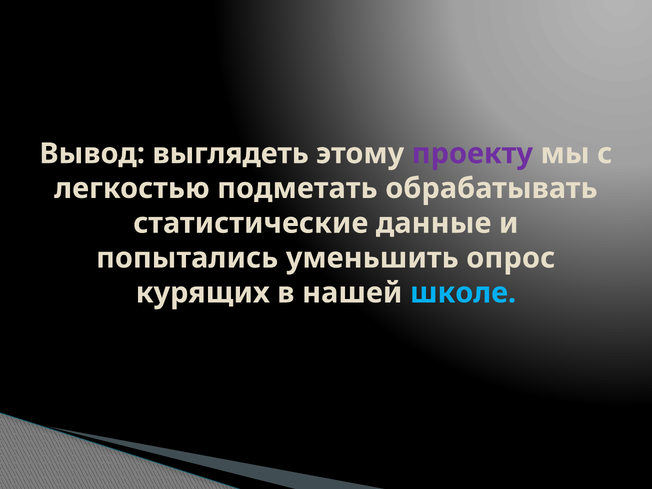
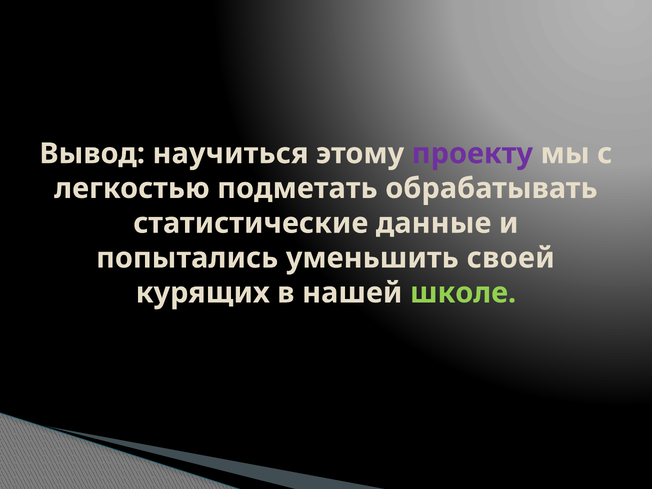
выглядеть: выглядеть -> научиться (230, 154)
опрос: опрос -> своей (511, 258)
школе colour: light blue -> light green (463, 293)
